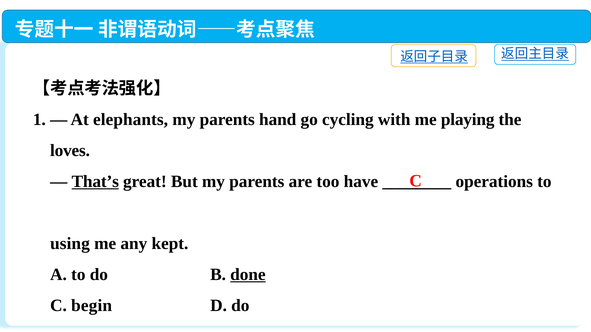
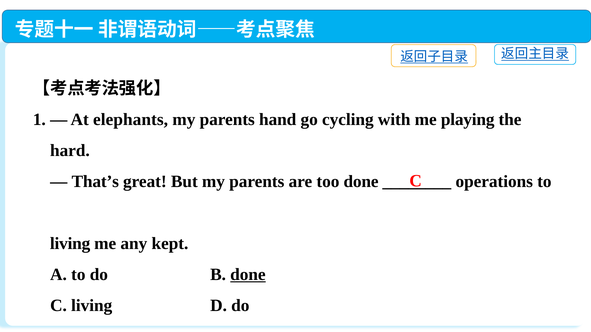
loves: loves -> hard (70, 151)
That’s underline: present -> none (95, 182)
too have: have -> done (361, 182)
using: using -> living (70, 244)
C begin: begin -> living (92, 306)
